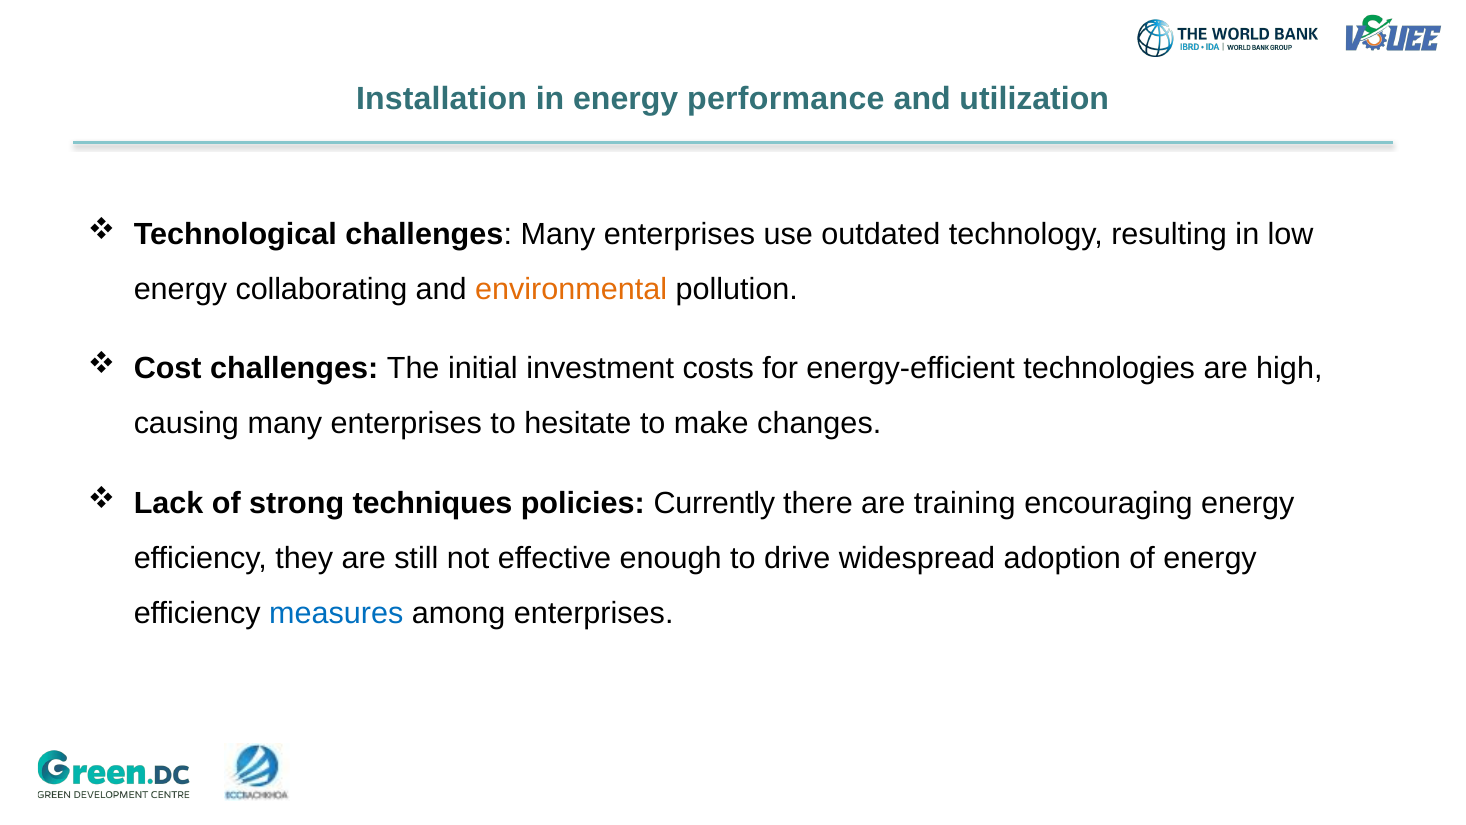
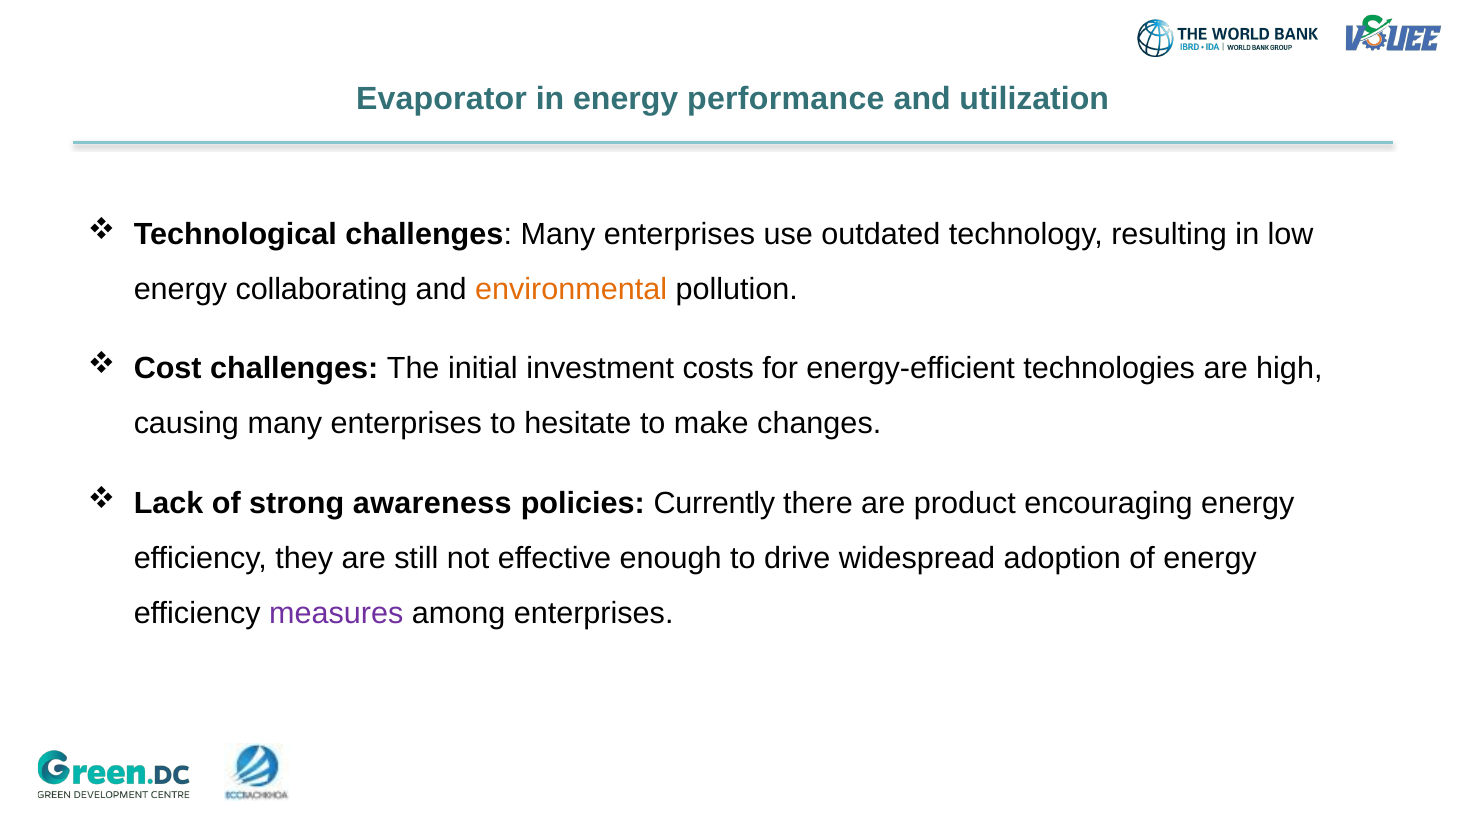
Installation: Installation -> Evaporator (441, 98)
techniques: techniques -> awareness (432, 503)
training: training -> product (965, 503)
measures colour: blue -> purple (336, 613)
